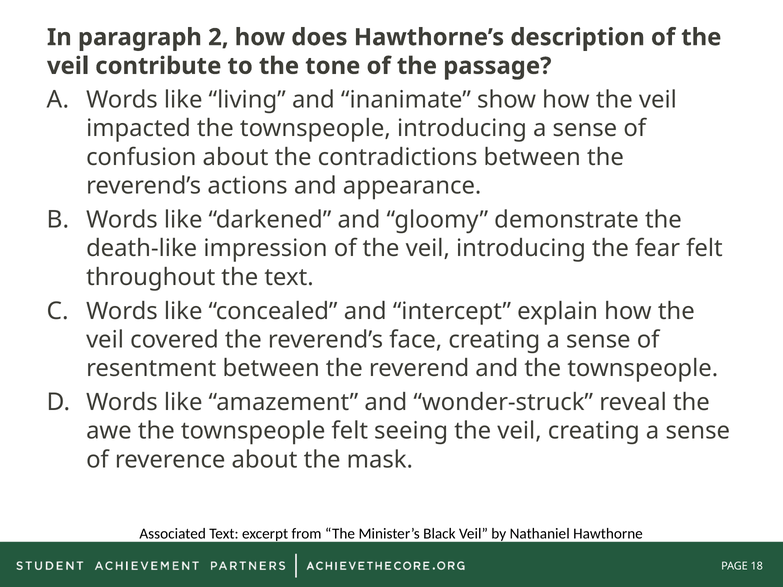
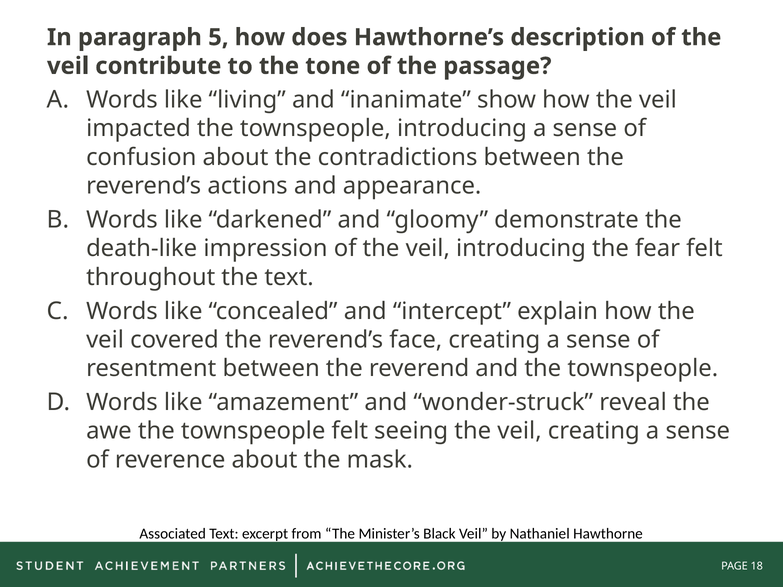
2: 2 -> 5 (218, 37)
